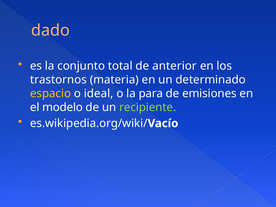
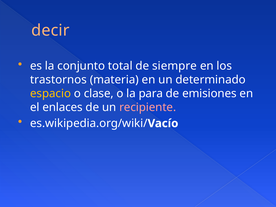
dado: dado -> decir (50, 30)
anterior: anterior -> siempre (175, 66)
ideal: ideal -> clase (99, 93)
modelo: modelo -> enlaces (63, 107)
recipiente colour: light green -> pink (148, 107)
